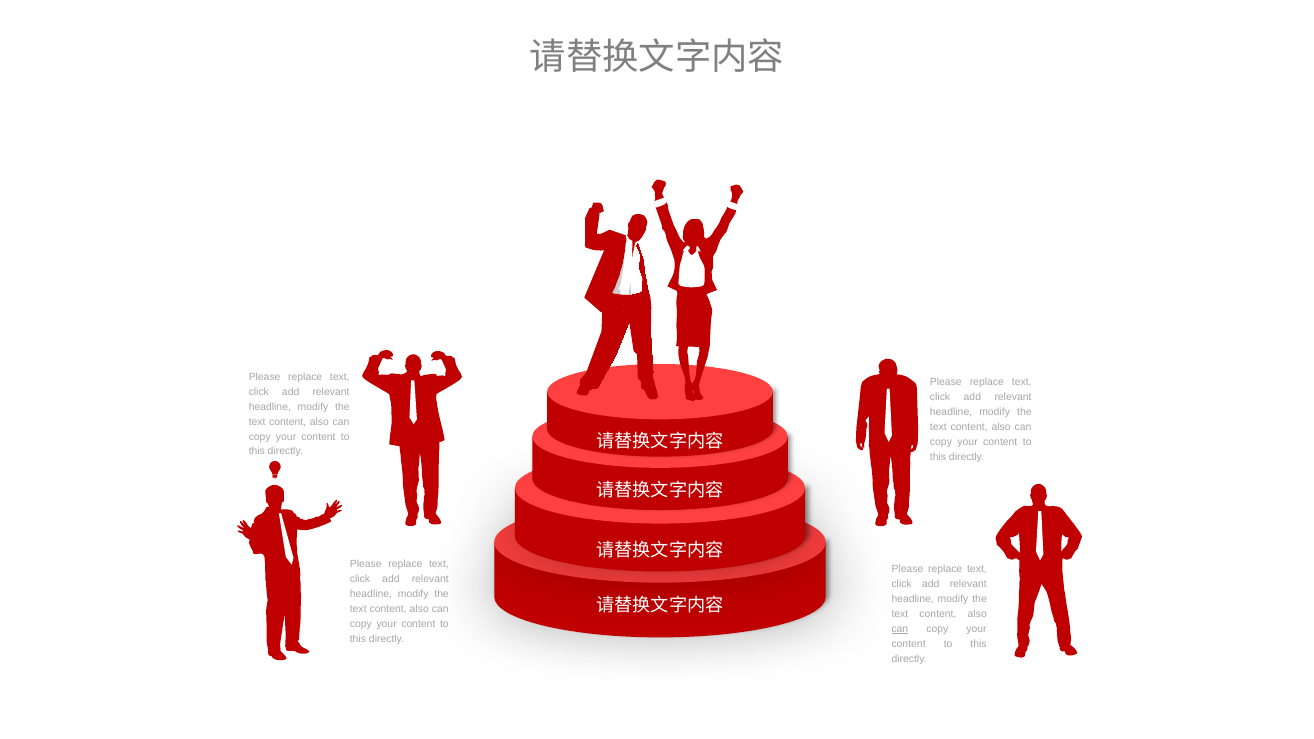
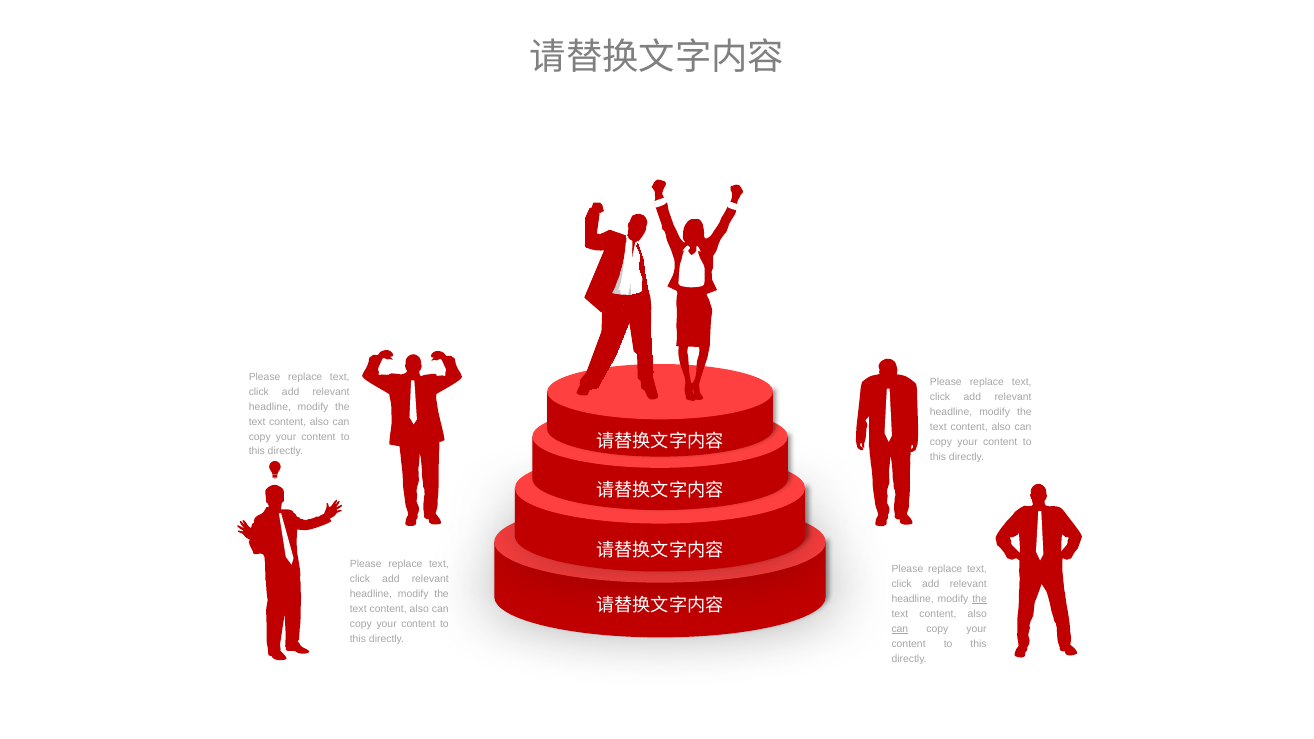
the underline: none -> present (980, 599)
